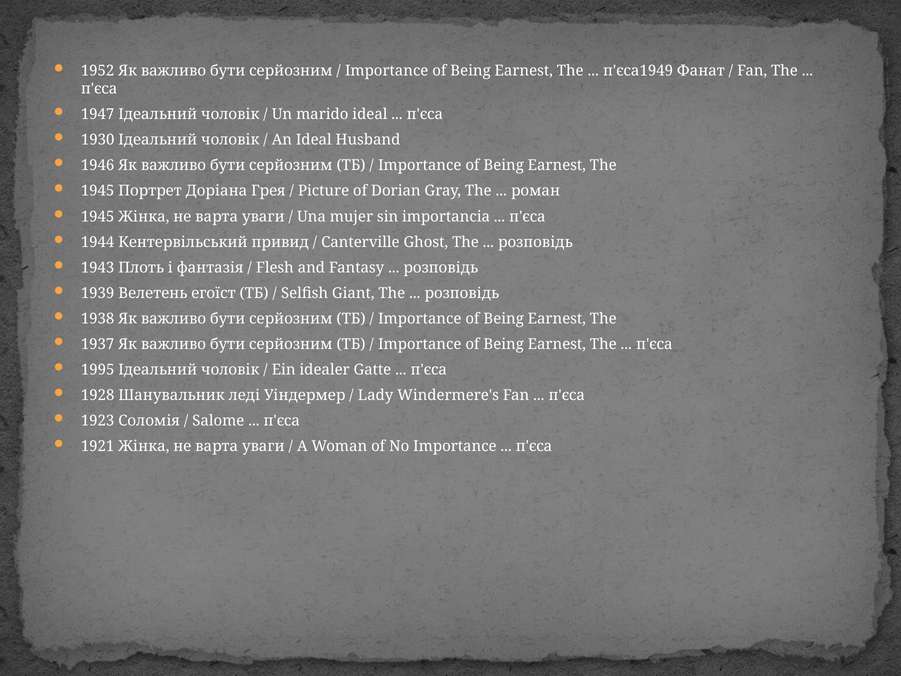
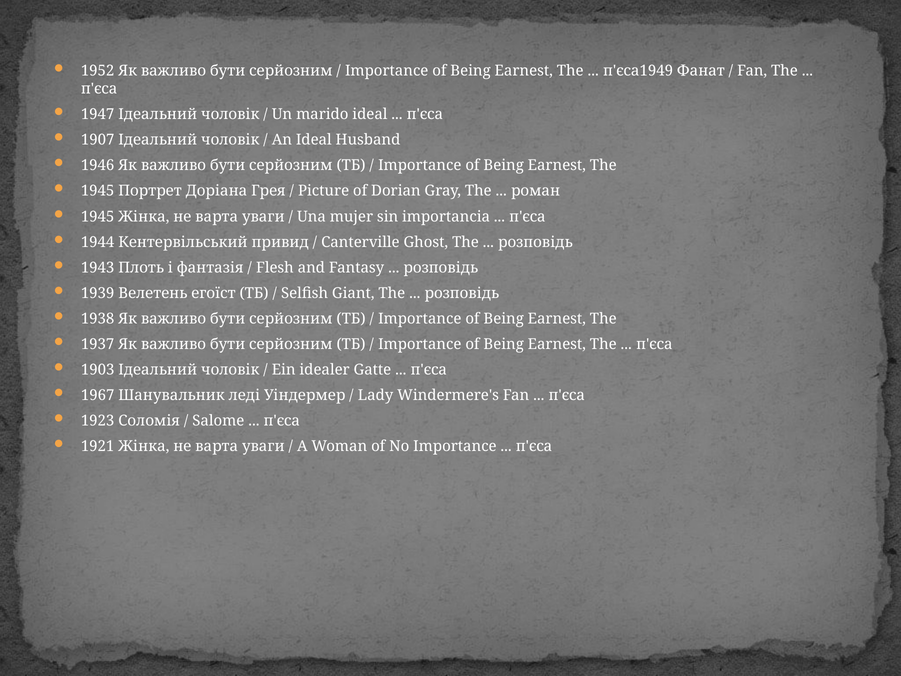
1930: 1930 -> 1907 (98, 140)
1995: 1995 -> 1903 (98, 370)
1928: 1928 -> 1967 (98, 395)
